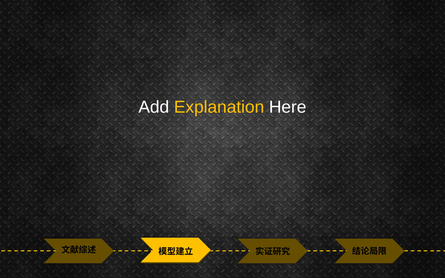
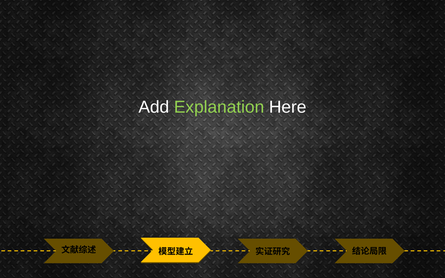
Explanation colour: yellow -> light green (219, 107)
